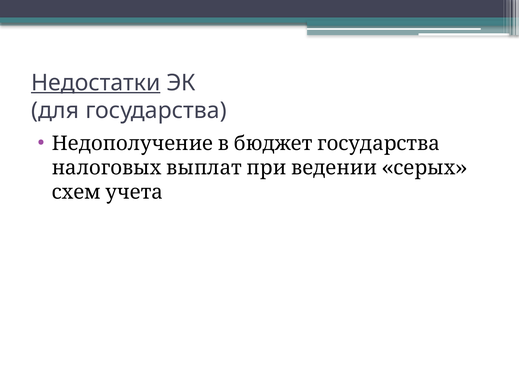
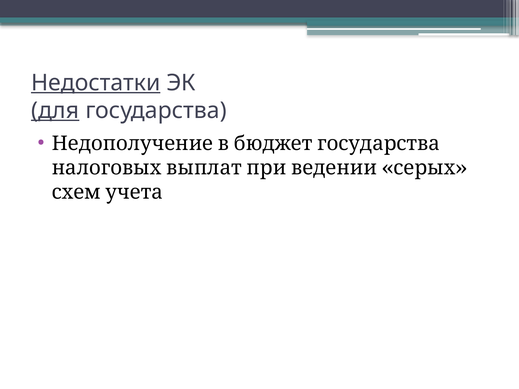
для underline: none -> present (55, 111)
